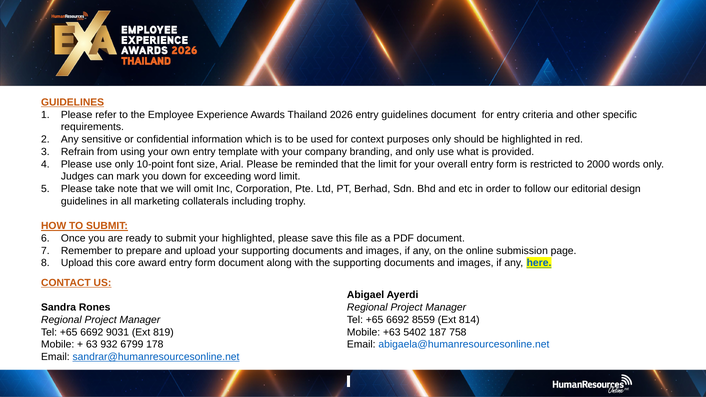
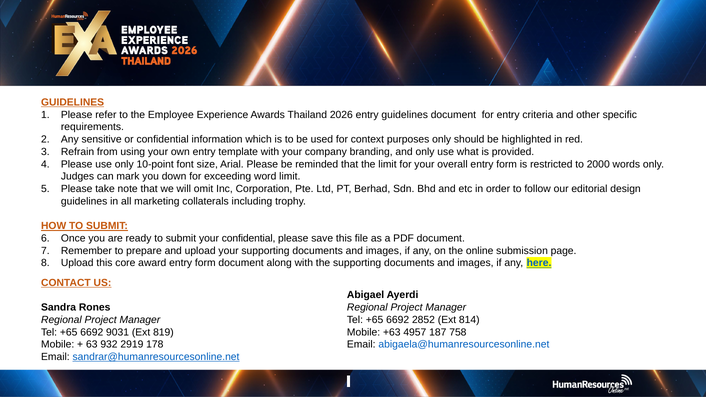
your highlighted: highlighted -> confidential (249, 238)
8559: 8559 -> 2852 (423, 320)
5402: 5402 -> 4957 (415, 332)
6799: 6799 -> 2919 (132, 345)
